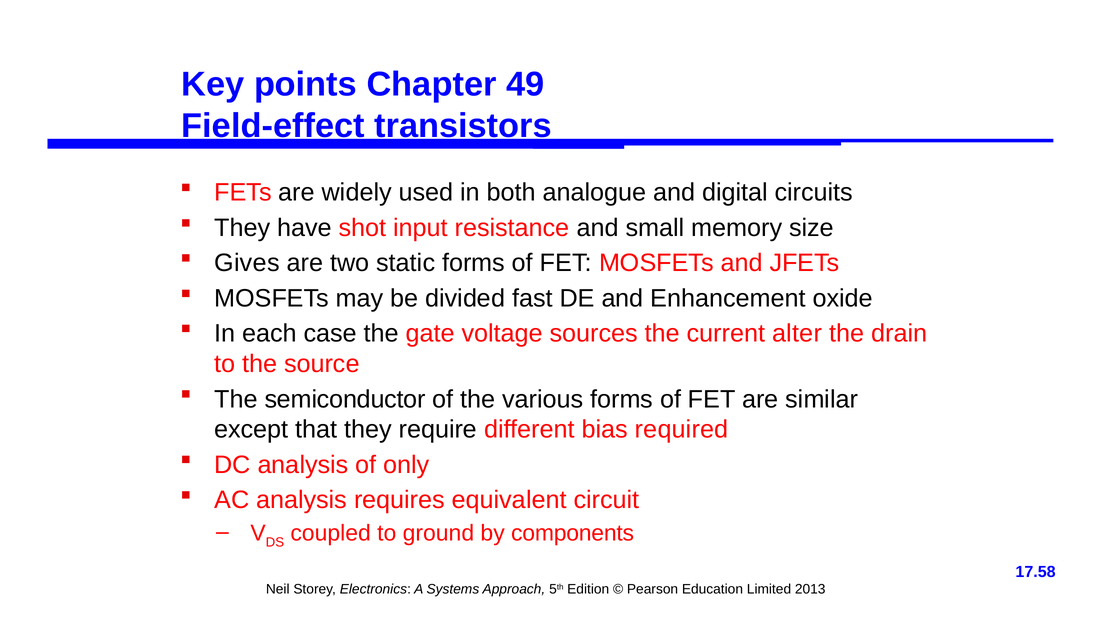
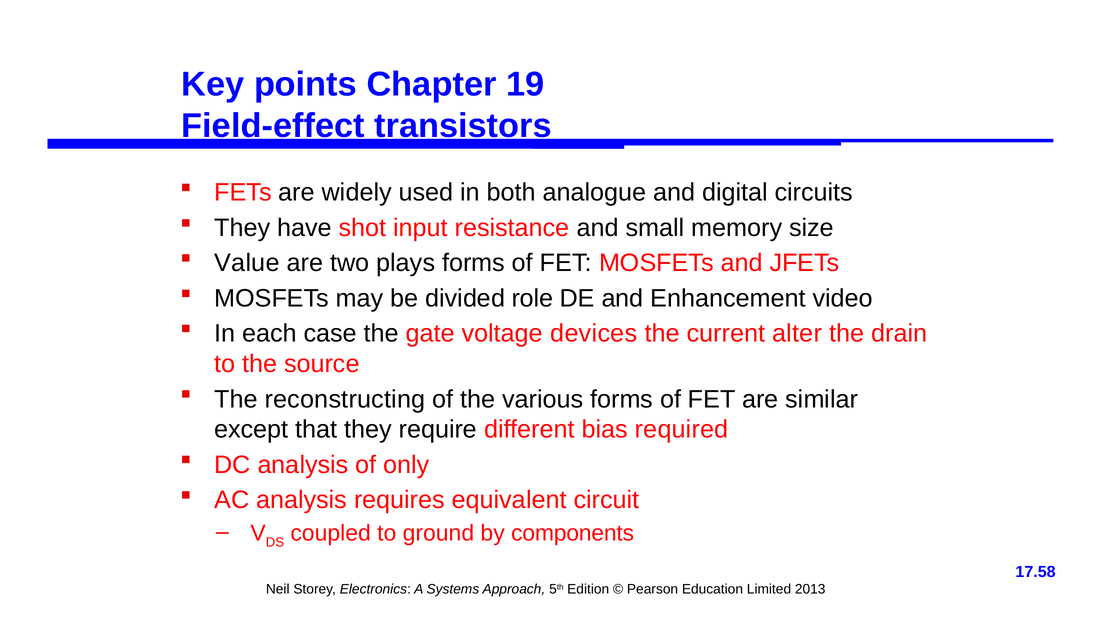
49: 49 -> 19 (525, 85)
Gives: Gives -> Value (247, 263)
static: static -> plays (406, 263)
fast: fast -> role (532, 299)
oxide: oxide -> video (843, 299)
sources: sources -> devices (594, 334)
semiconductor: semiconductor -> reconstructing (345, 399)
